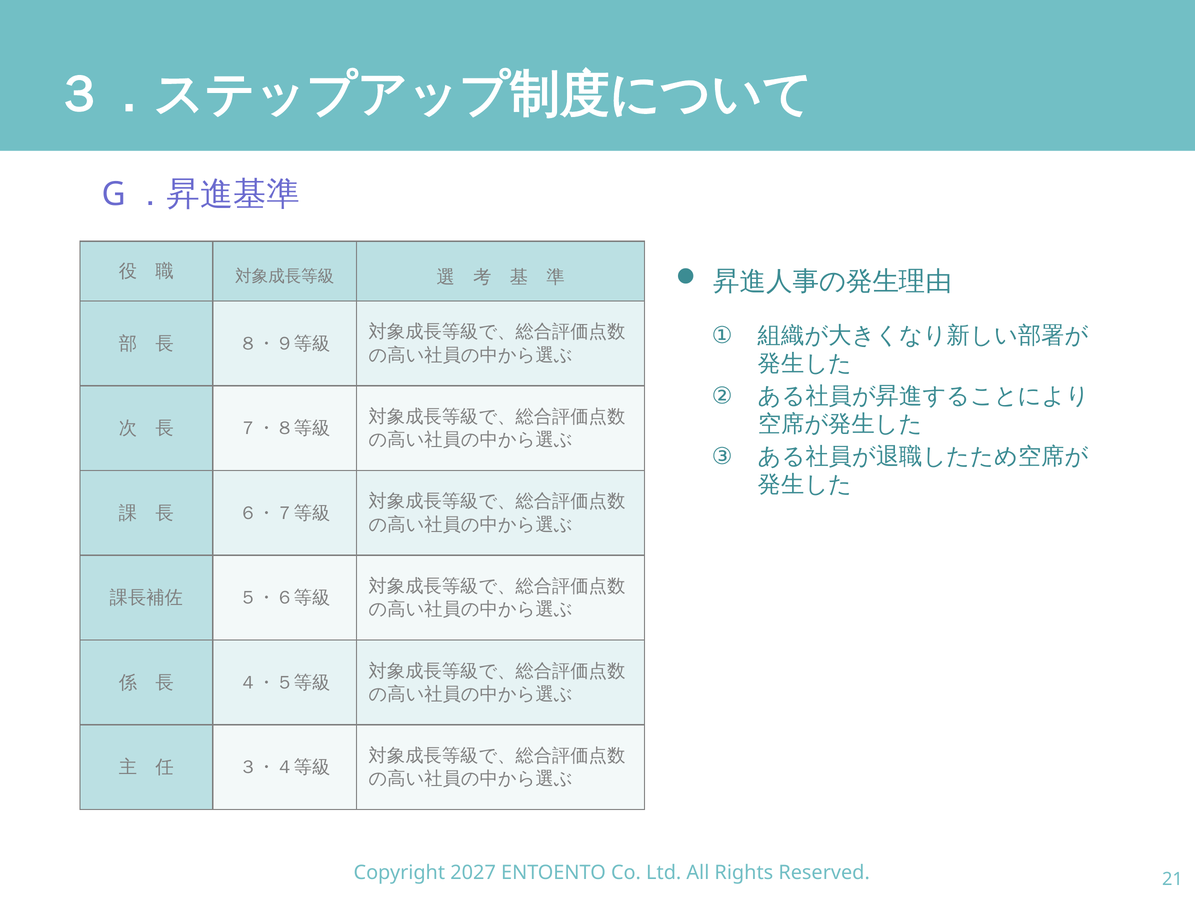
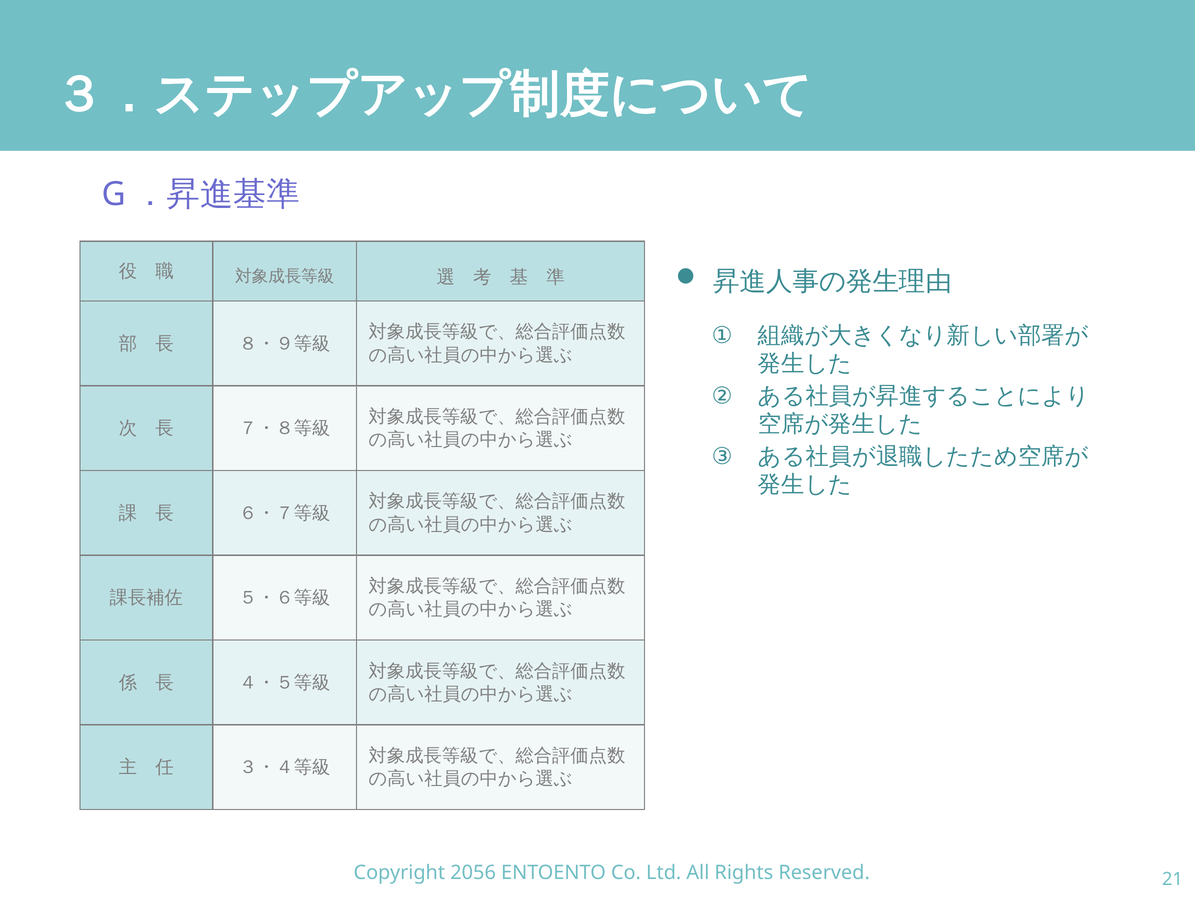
2027: 2027 -> 2056 (473, 872)
